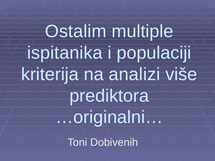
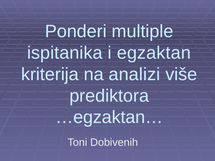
Ostalim: Ostalim -> Ponderi (76, 31)
populaciji: populaciji -> egzaktan (154, 53)
…originalni…: …originalni… -> …egzaktan… (109, 117)
